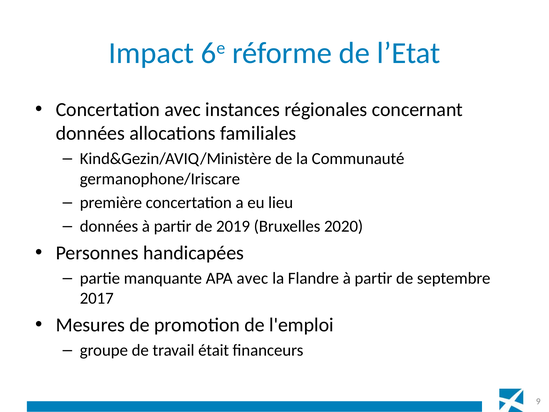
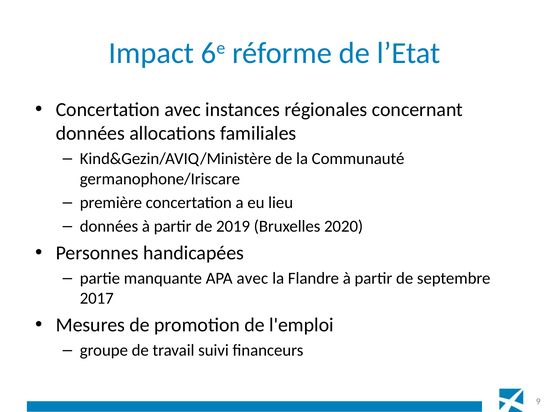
était: était -> suivi (213, 350)
